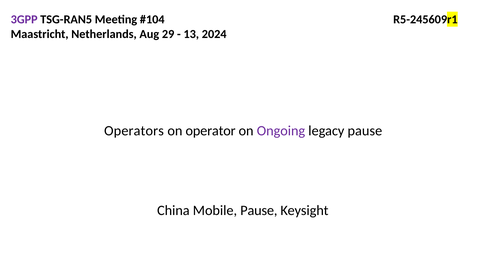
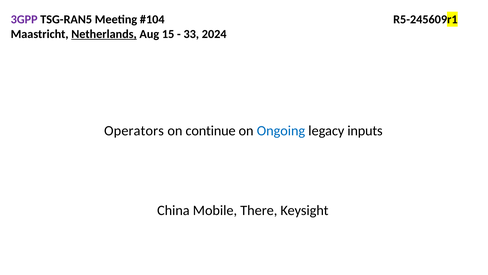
Netherlands underline: none -> present (104, 34)
29: 29 -> 15 (168, 34)
13: 13 -> 33 (191, 34)
operator: operator -> continue (211, 131)
Ongoing colour: purple -> blue (281, 131)
legacy pause: pause -> inputs (365, 131)
Mobile Pause: Pause -> There (259, 210)
